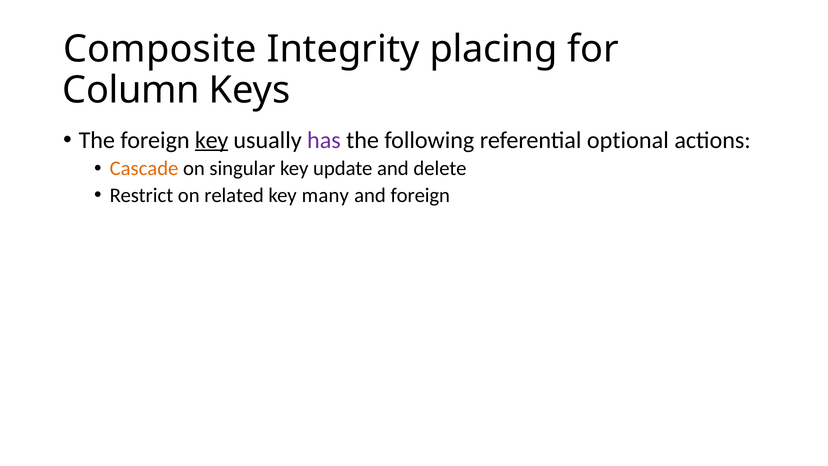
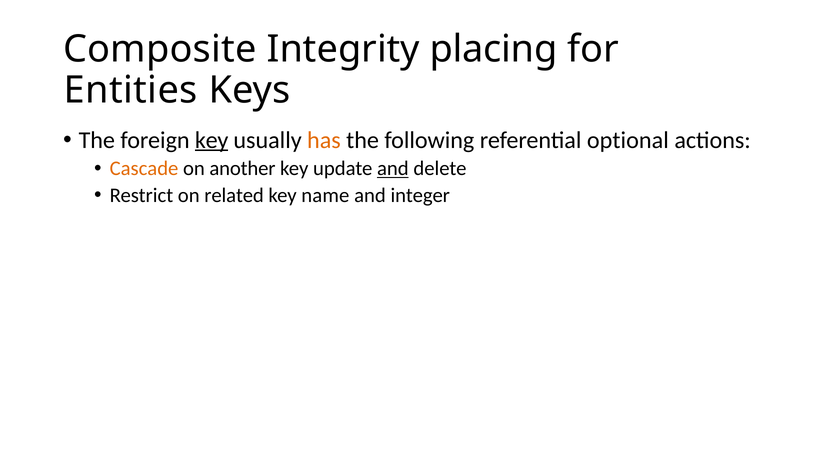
Column: Column -> Entities (131, 90)
has colour: purple -> orange (324, 140)
singular: singular -> another (243, 169)
and underline: none -> present (393, 169)
many: many -> name (325, 195)
and foreign: foreign -> integer (420, 195)
